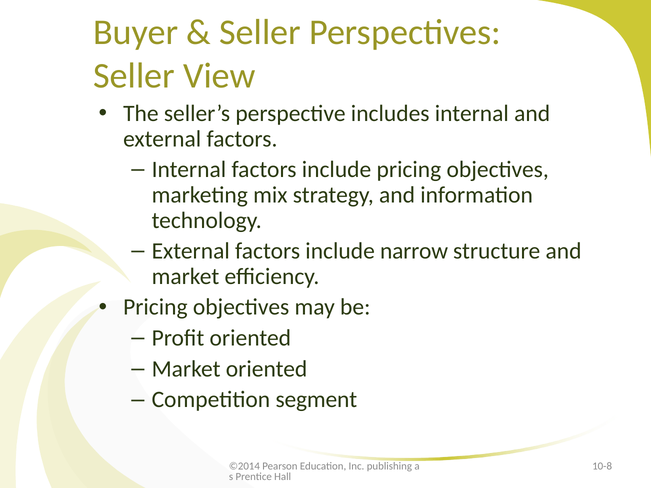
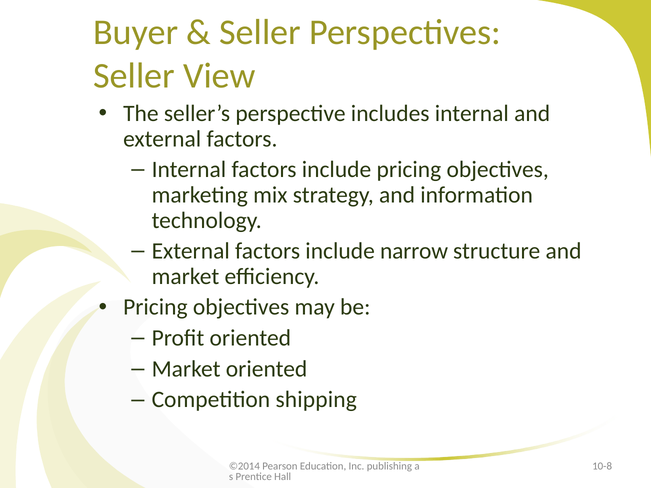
segment: segment -> shipping (316, 400)
